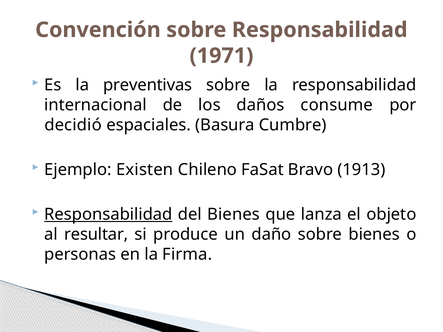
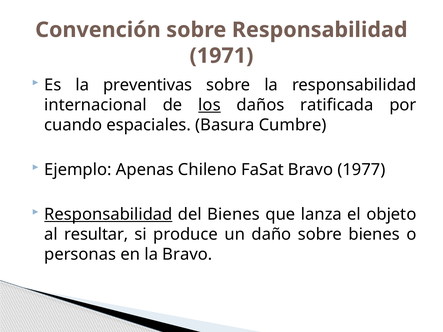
los underline: none -> present (209, 105)
consume: consume -> ratificada (337, 105)
decidió: decidió -> cuando (73, 125)
Existen: Existen -> Apenas (145, 170)
1913: 1913 -> 1977 (361, 170)
la Firma: Firma -> Bravo (187, 255)
